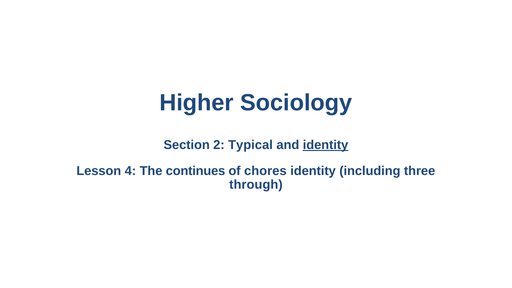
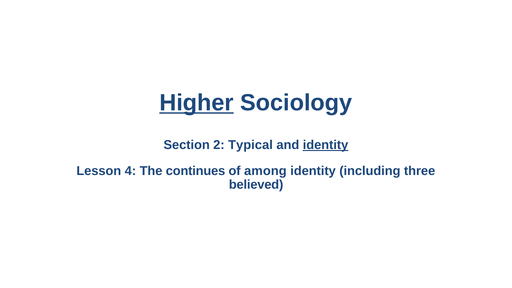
Higher underline: none -> present (197, 103)
chores: chores -> among (265, 171)
through: through -> believed (256, 185)
